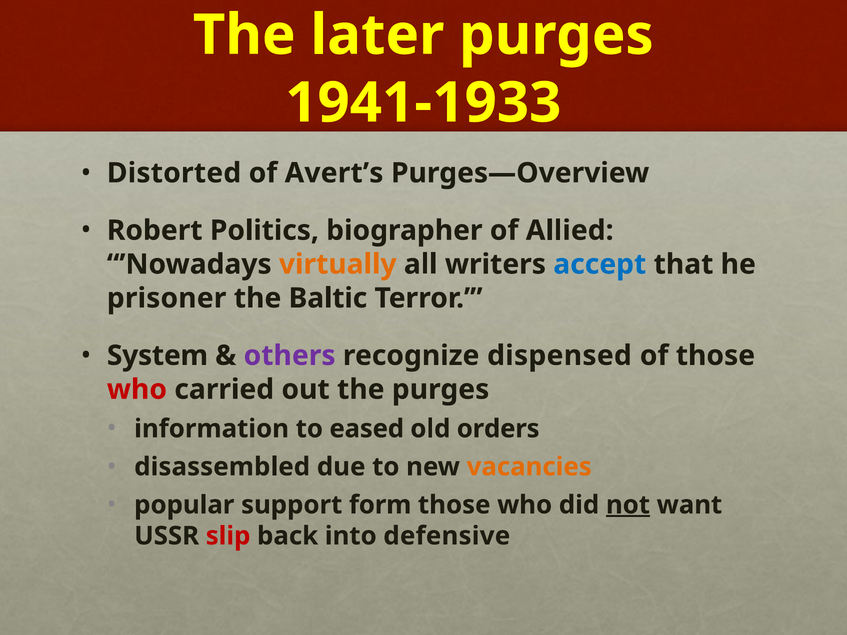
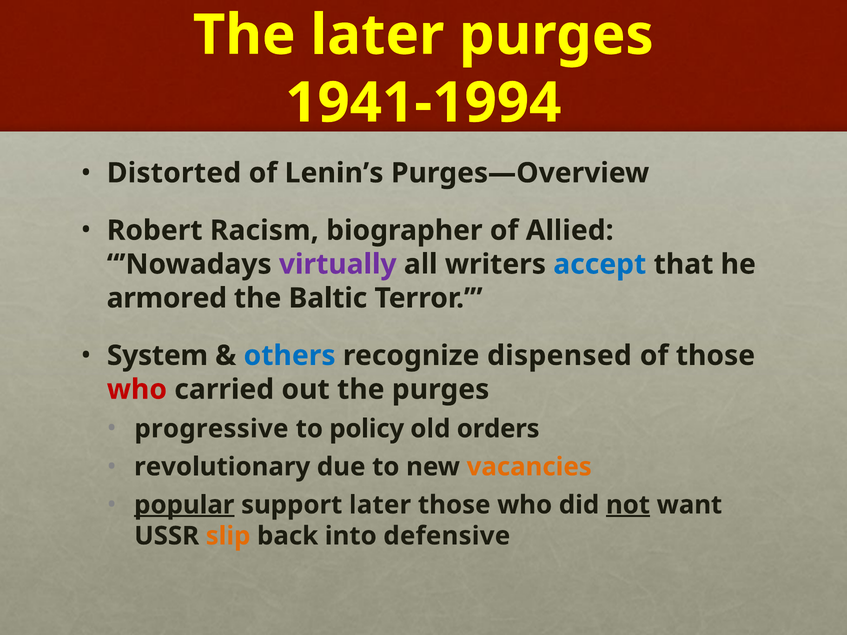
1941-1933: 1941-1933 -> 1941-1994 (423, 103)
Avert’s: Avert’s -> Lenin’s (334, 173)
Politics: Politics -> Racism (264, 231)
virtually colour: orange -> purple (338, 264)
prisoner: prisoner -> armored (167, 298)
others colour: purple -> blue (290, 356)
information: information -> progressive (211, 429)
eased: eased -> policy (367, 429)
disassembled: disassembled -> revolutionary (222, 467)
popular underline: none -> present (184, 505)
support form: form -> later (380, 505)
slip colour: red -> orange (228, 536)
